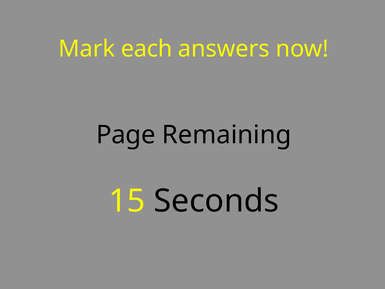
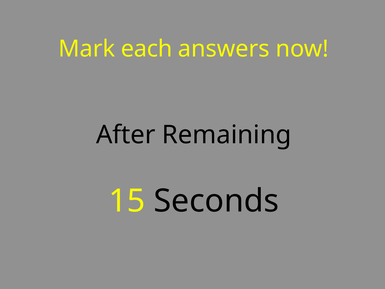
Page: Page -> After (126, 135)
